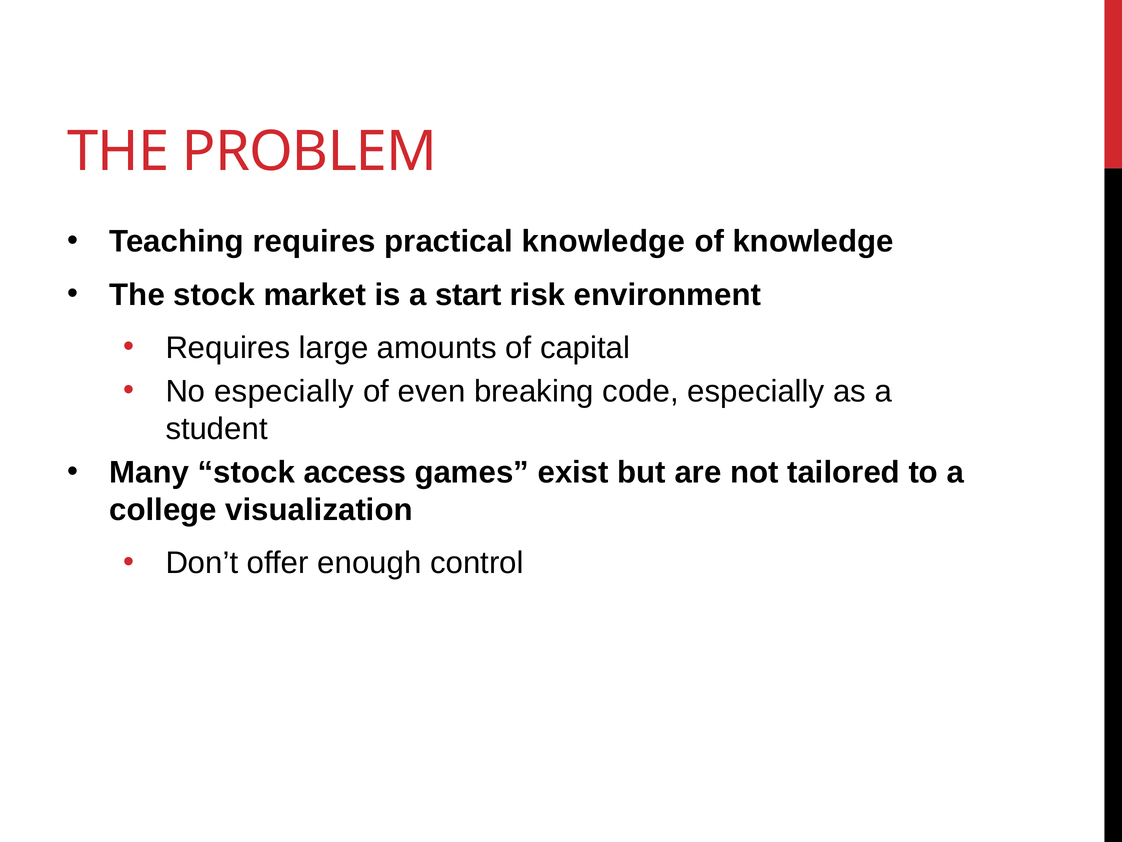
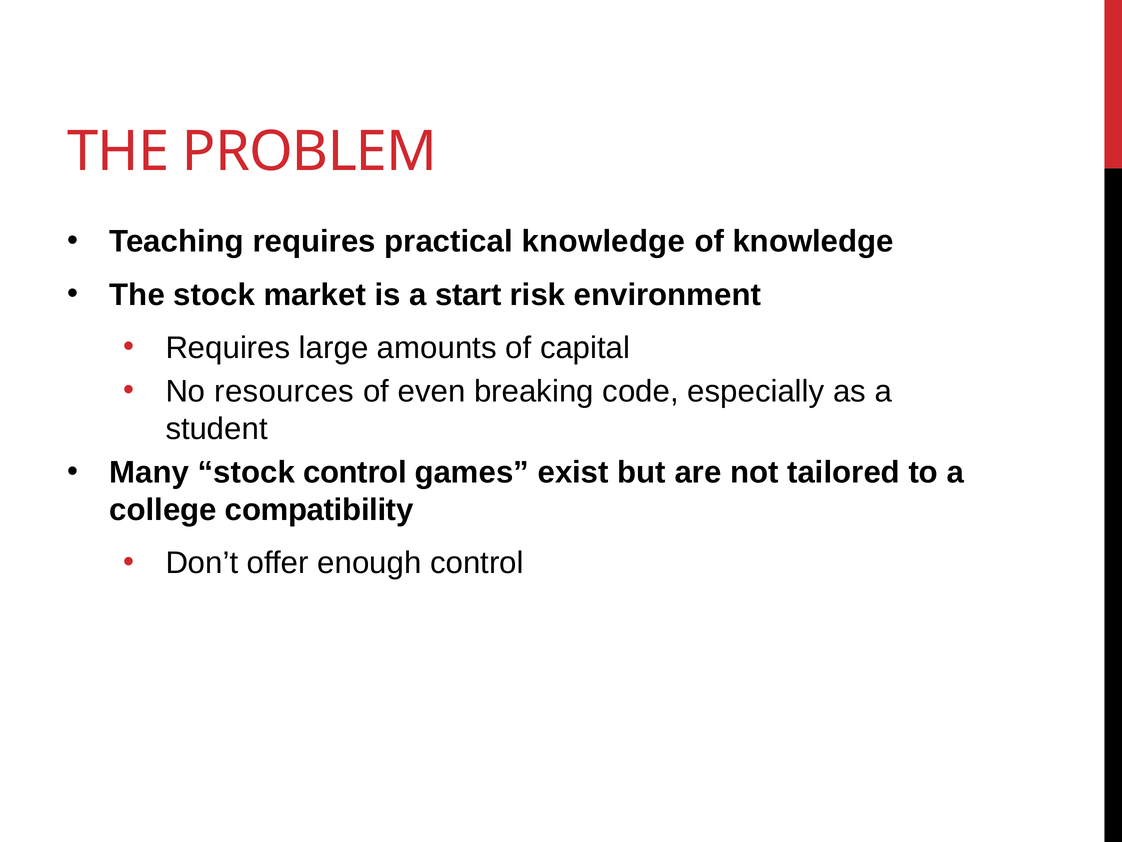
No especially: especially -> resources (284, 391)
stock access: access -> control (355, 472)
visualization: visualization -> compatibility (319, 510)
